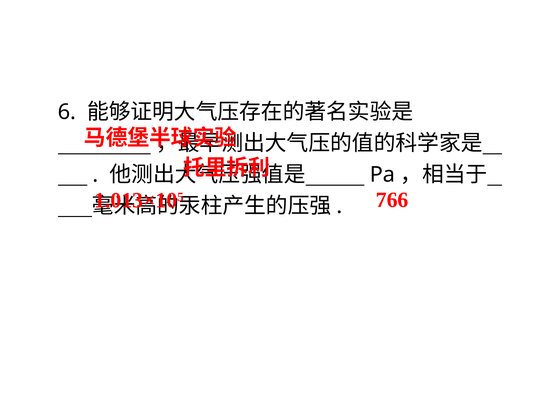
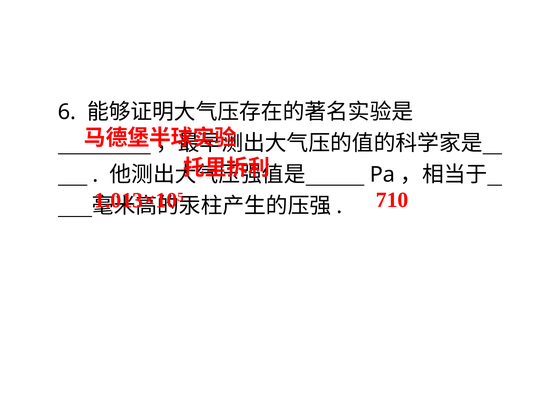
766: 766 -> 710 (392, 200)
